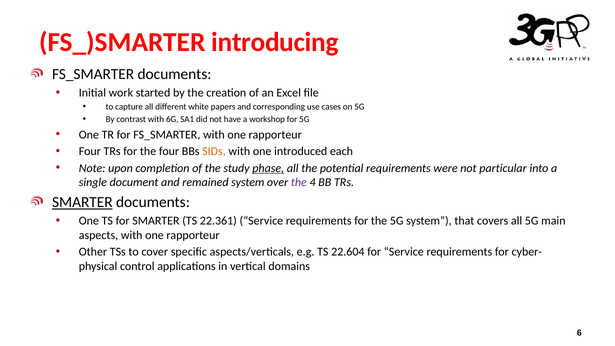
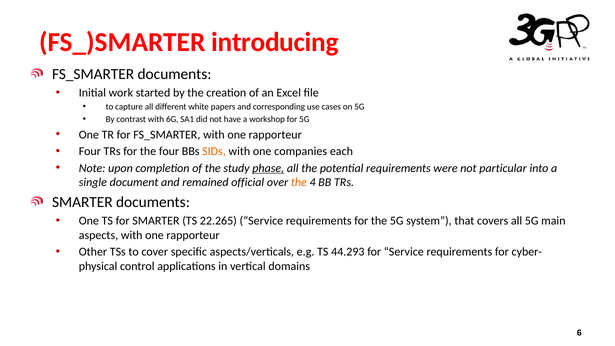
introduced: introduced -> companies (301, 151)
remained system: system -> official (248, 182)
the colour: purple -> orange (299, 182)
SMARTER underline: present -> none (82, 202)
22.361: 22.361 -> 22.265 (218, 221)
22.604: 22.604 -> 44.293 (348, 252)
